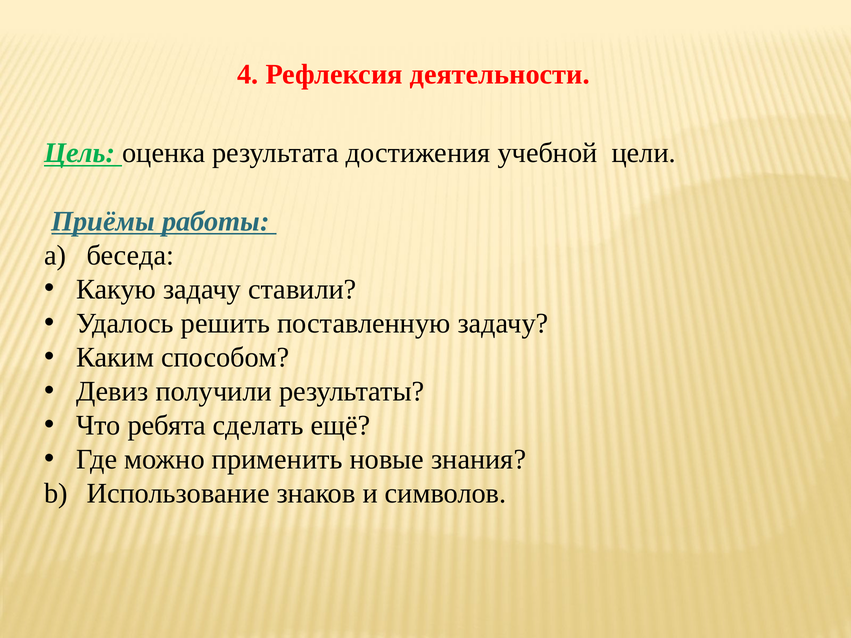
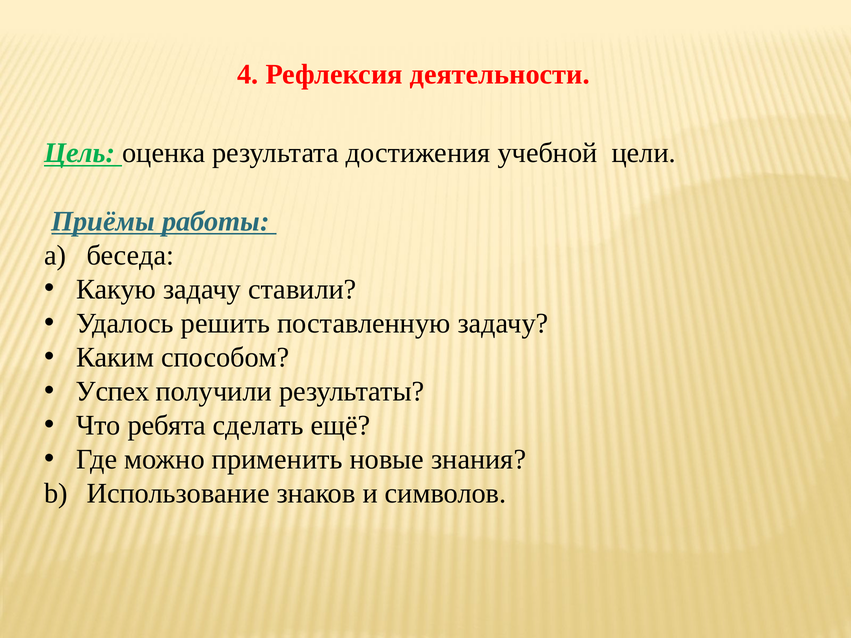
Девиз: Девиз -> Успех (113, 391)
